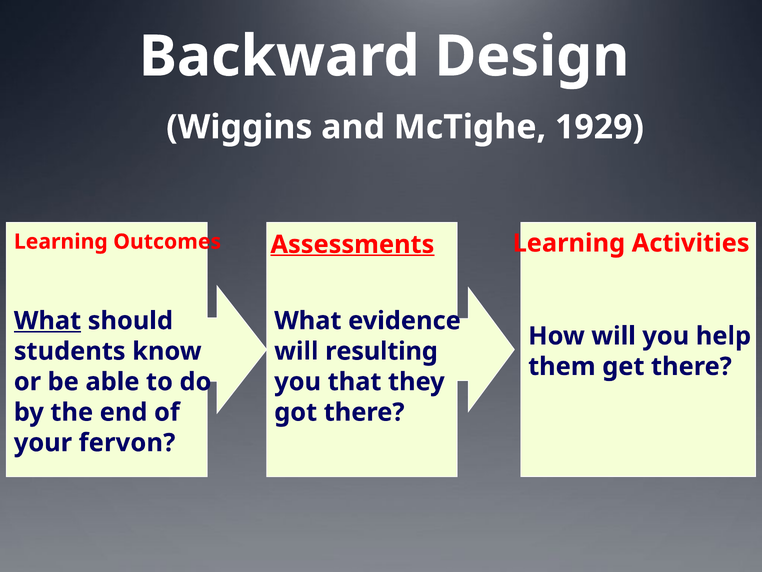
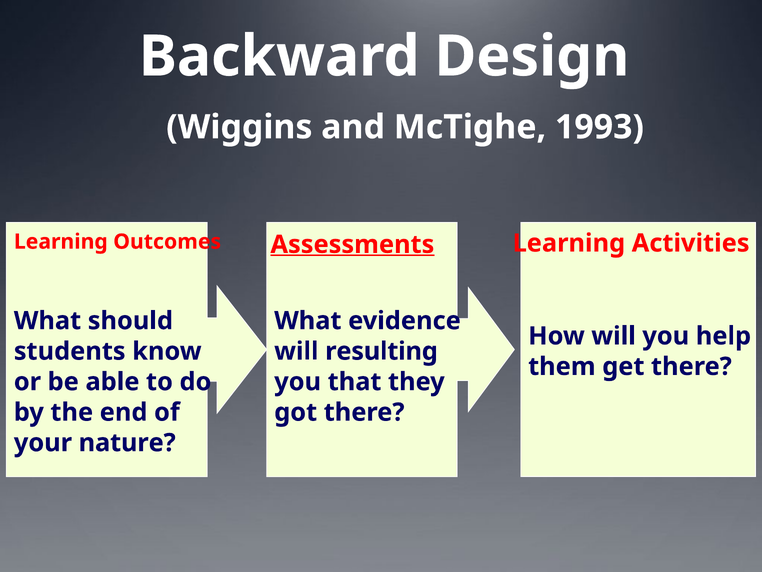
1929: 1929 -> 1993 (599, 127)
What underline: present -> none (47, 321)
fervon: fervon -> nature (127, 442)
